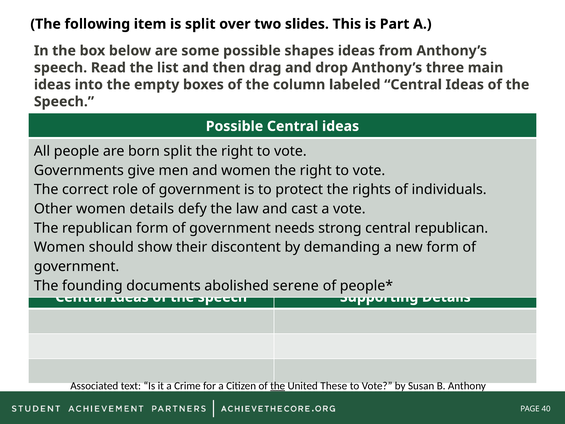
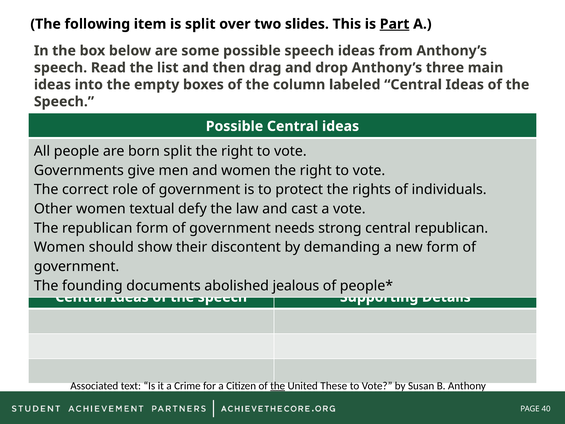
Part underline: none -> present (395, 24)
possible shapes: shapes -> speech (309, 51)
women details: details -> textual (152, 209)
serene: serene -> jealous (296, 286)
